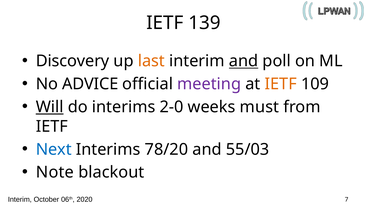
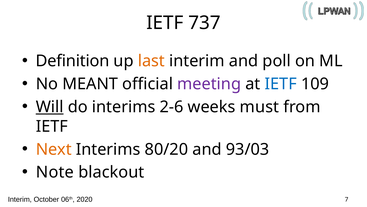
139: 139 -> 737 (204, 23)
Discovery: Discovery -> Definition (73, 61)
and underline: present -> none (244, 61)
ADVICE: ADVICE -> MEANT (90, 84)
IETF colour: orange -> blue (281, 84)
2-0: 2-0 -> 2-6 (172, 107)
Next colour: blue -> orange (54, 149)
78/20: 78/20 -> 80/20 (166, 149)
55/03: 55/03 -> 93/03 (248, 149)
